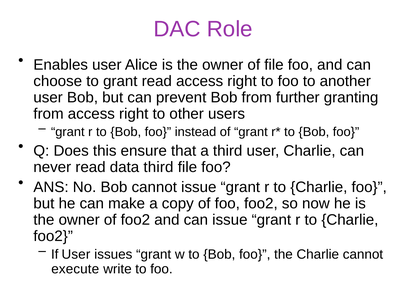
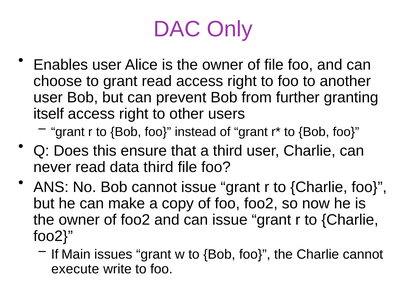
Role: Role -> Only (230, 29)
from: from -> itself (49, 114)
If User: User -> Main (76, 255)
